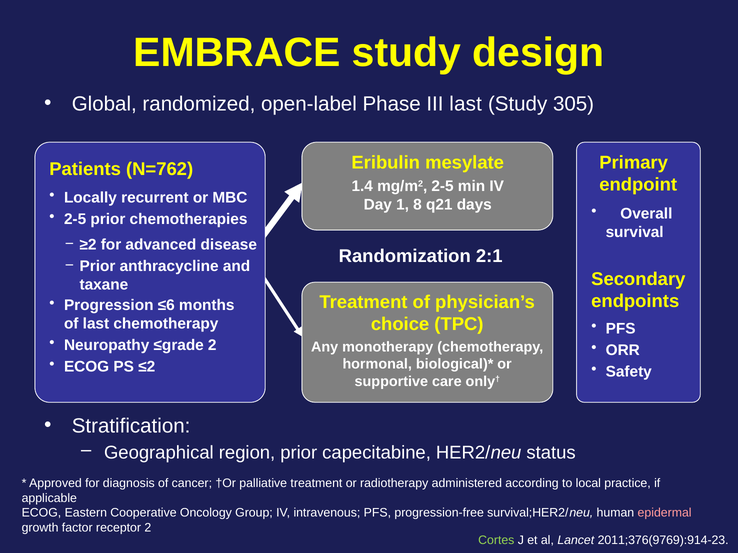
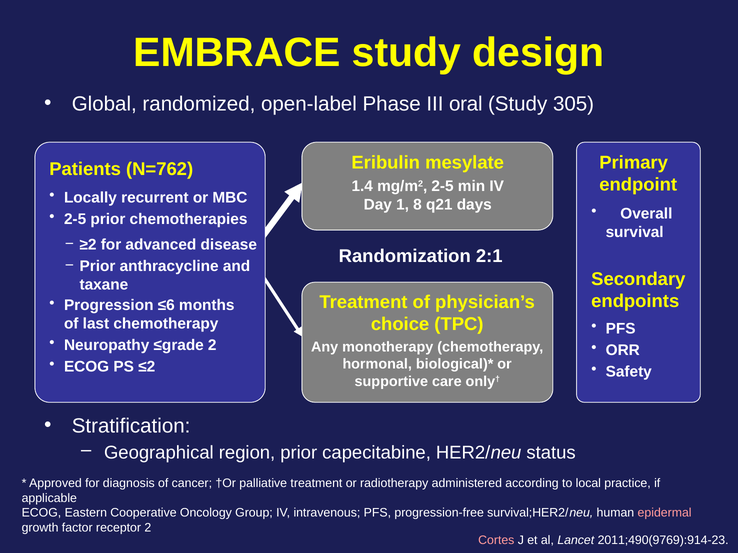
III last: last -> oral (466, 104)
Cortes colour: light green -> pink (496, 540)
2011;376(9769):914-23: 2011;376(9769):914-23 -> 2011;490(9769):914-23 (663, 540)
